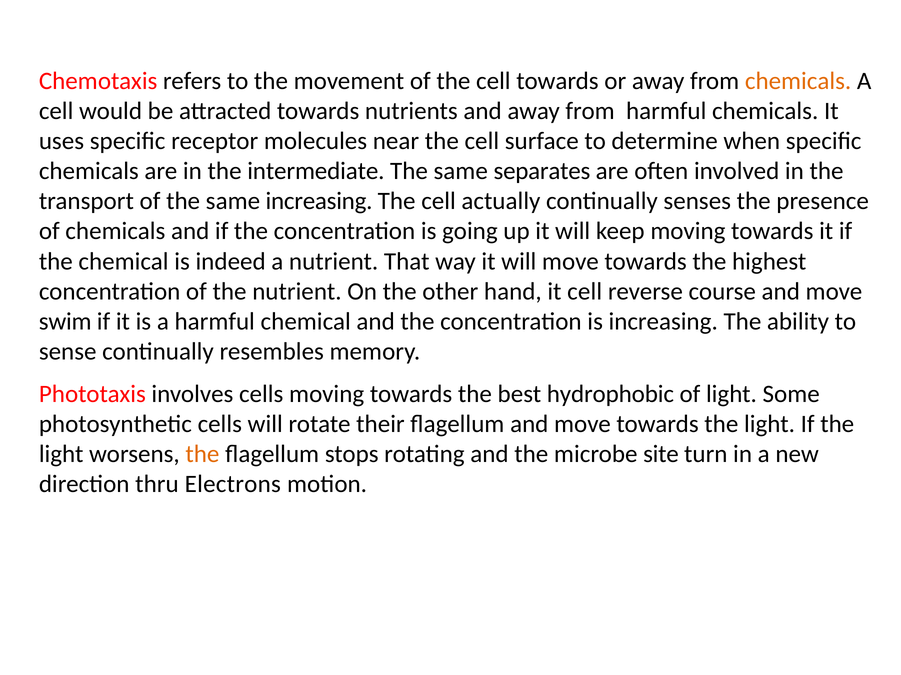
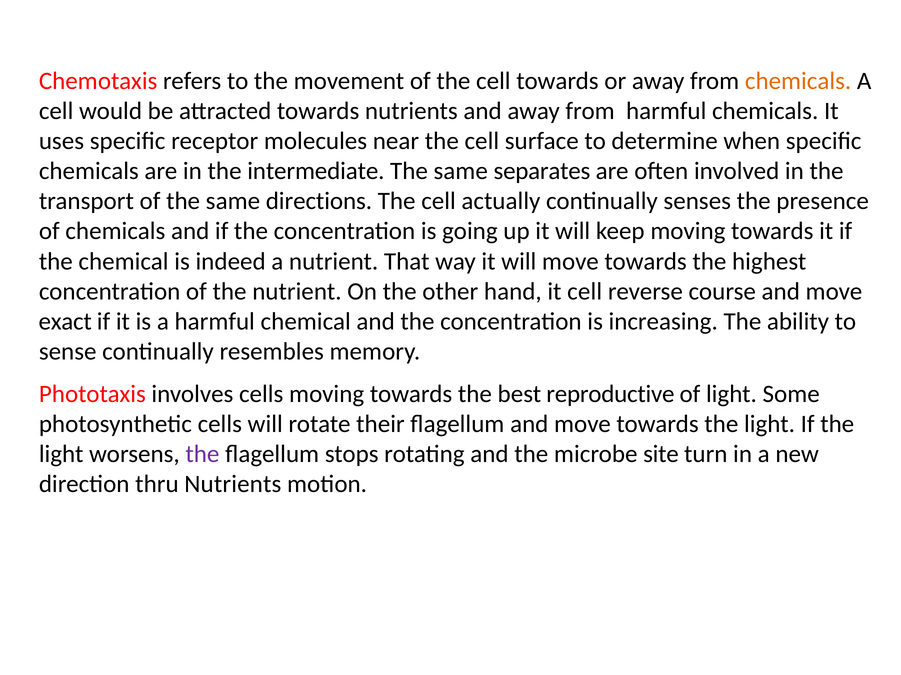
same increasing: increasing -> directions (319, 201)
swim: swim -> exact (65, 322)
hydrophobic: hydrophobic -> reproductive (610, 394)
the colour: orange -> purple (202, 454)
thru Electrons: Electrons -> Nutrients (233, 484)
